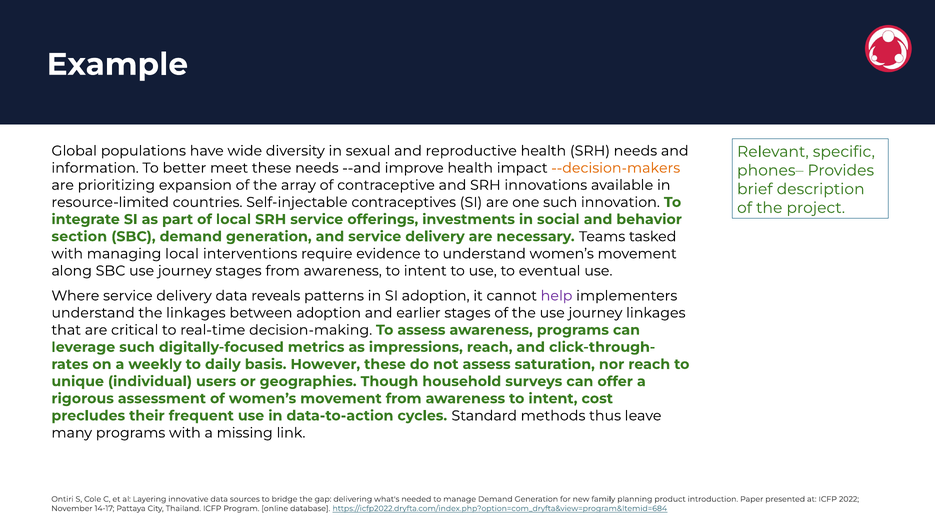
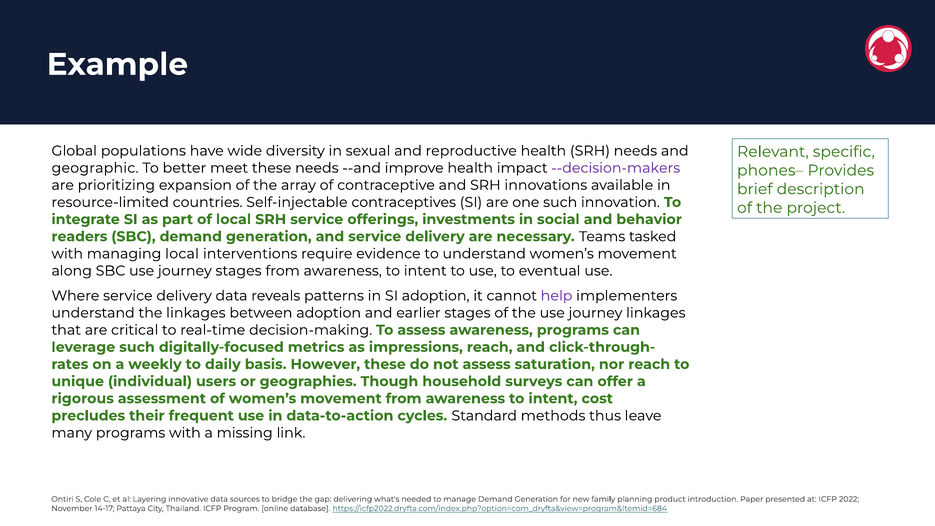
information: information -> geographic (95, 168)
--decision-makers colour: orange -> purple (616, 168)
section: section -> readers (79, 237)
